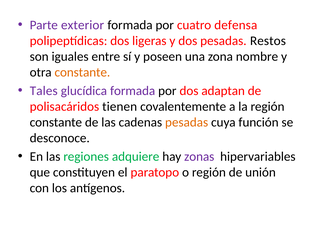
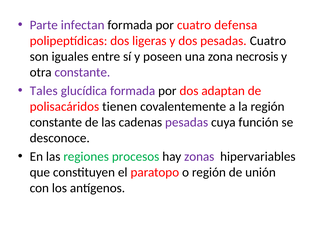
exterior: exterior -> infectan (83, 25)
pesadas Restos: Restos -> Cuatro (268, 41)
nombre: nombre -> necrosis (257, 57)
constante colour: orange -> purple (82, 72)
pesadas colour: orange -> purple (187, 122)
adquiere: adquiere -> procesos (136, 157)
